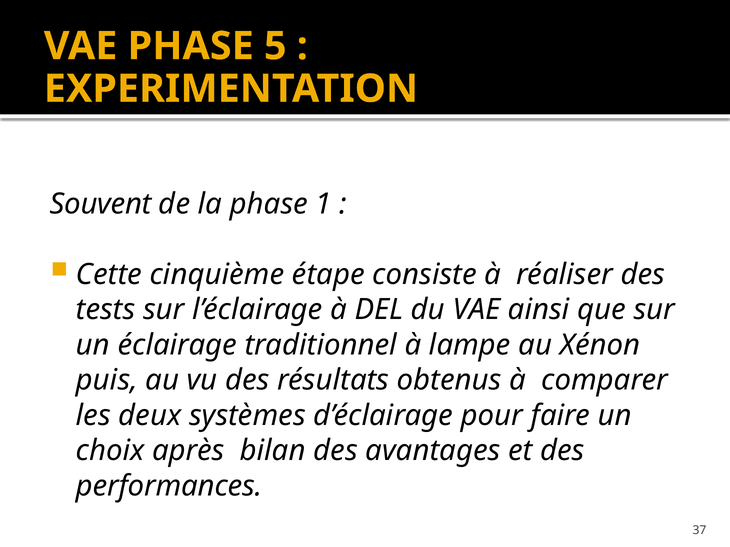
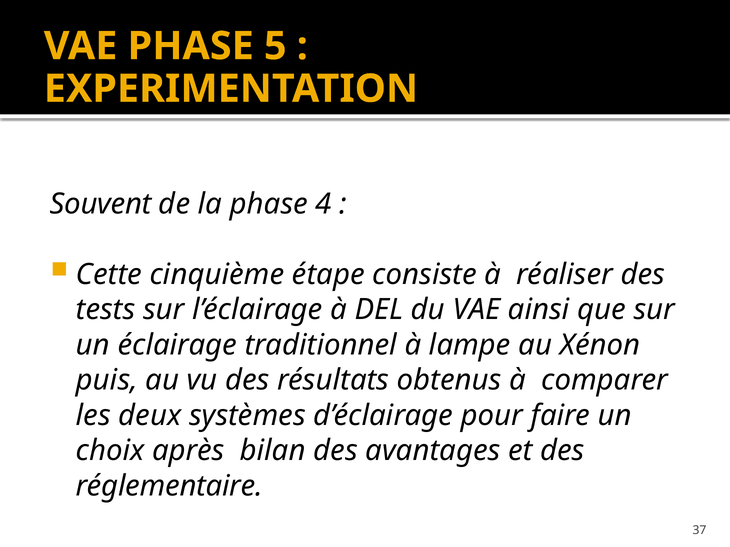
1: 1 -> 4 (324, 204)
performances: performances -> réglementaire (169, 486)
